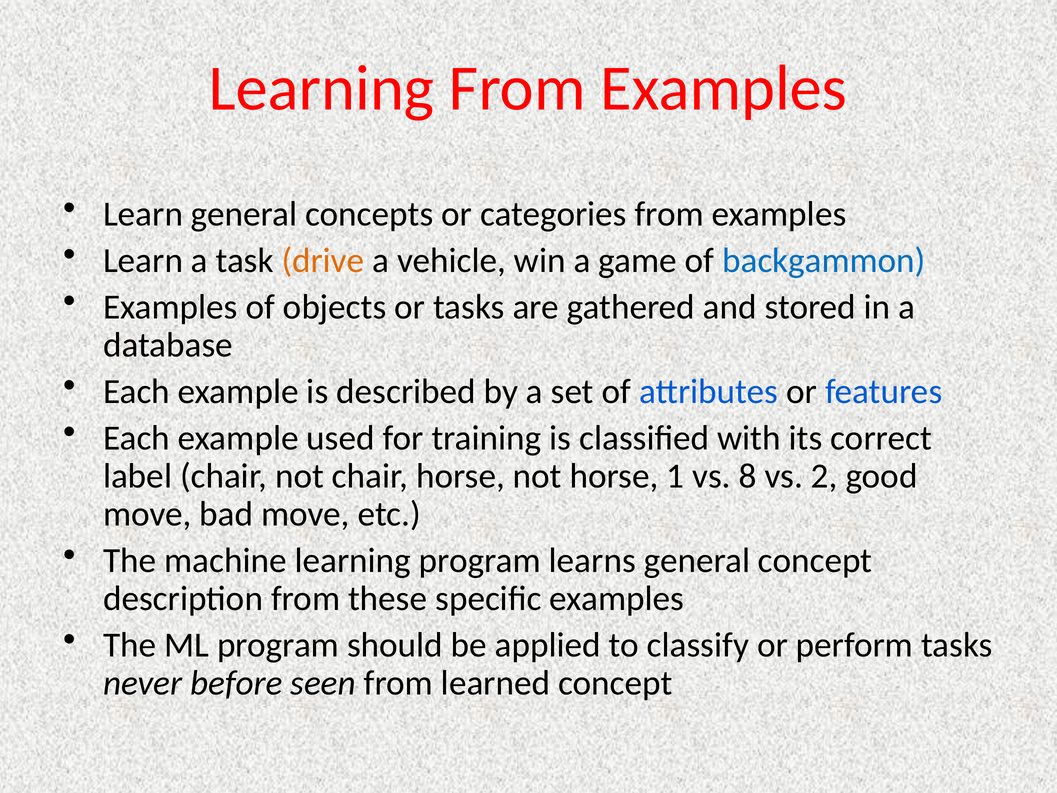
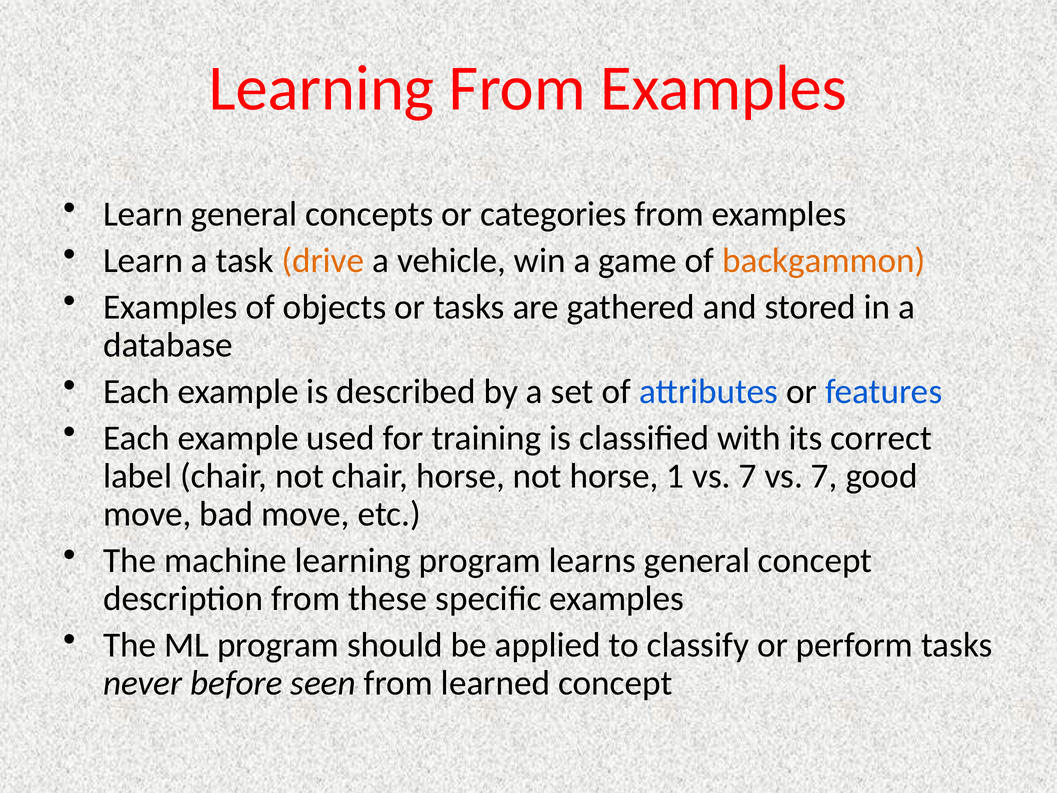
backgammon colour: blue -> orange (824, 260)
1 vs 8: 8 -> 7 (748, 476)
2: 2 -> 7 (824, 476)
